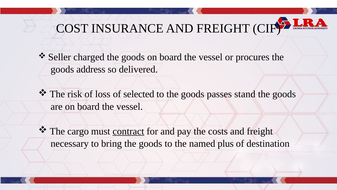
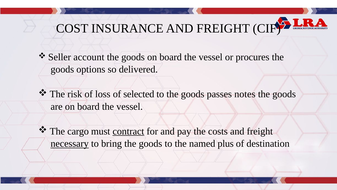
charged: charged -> account (89, 57)
address: address -> options (91, 69)
stand: stand -> notes (245, 94)
necessary underline: none -> present (70, 143)
